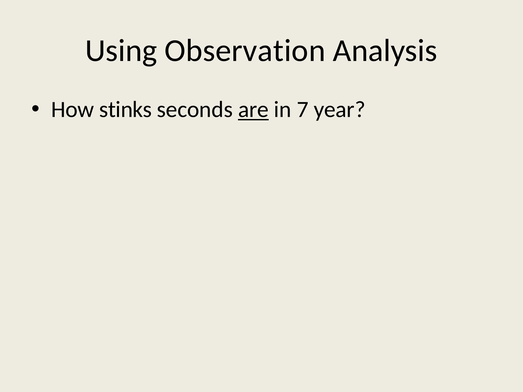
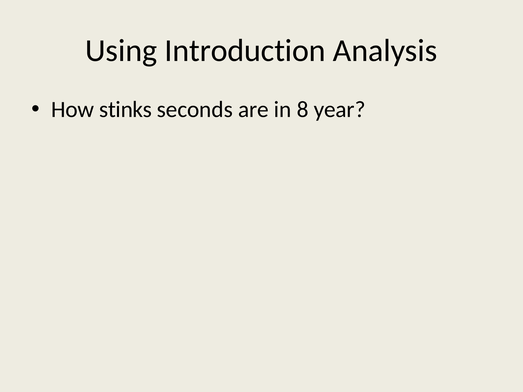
Observation: Observation -> Introduction (245, 51)
are underline: present -> none (253, 110)
7: 7 -> 8 (303, 110)
